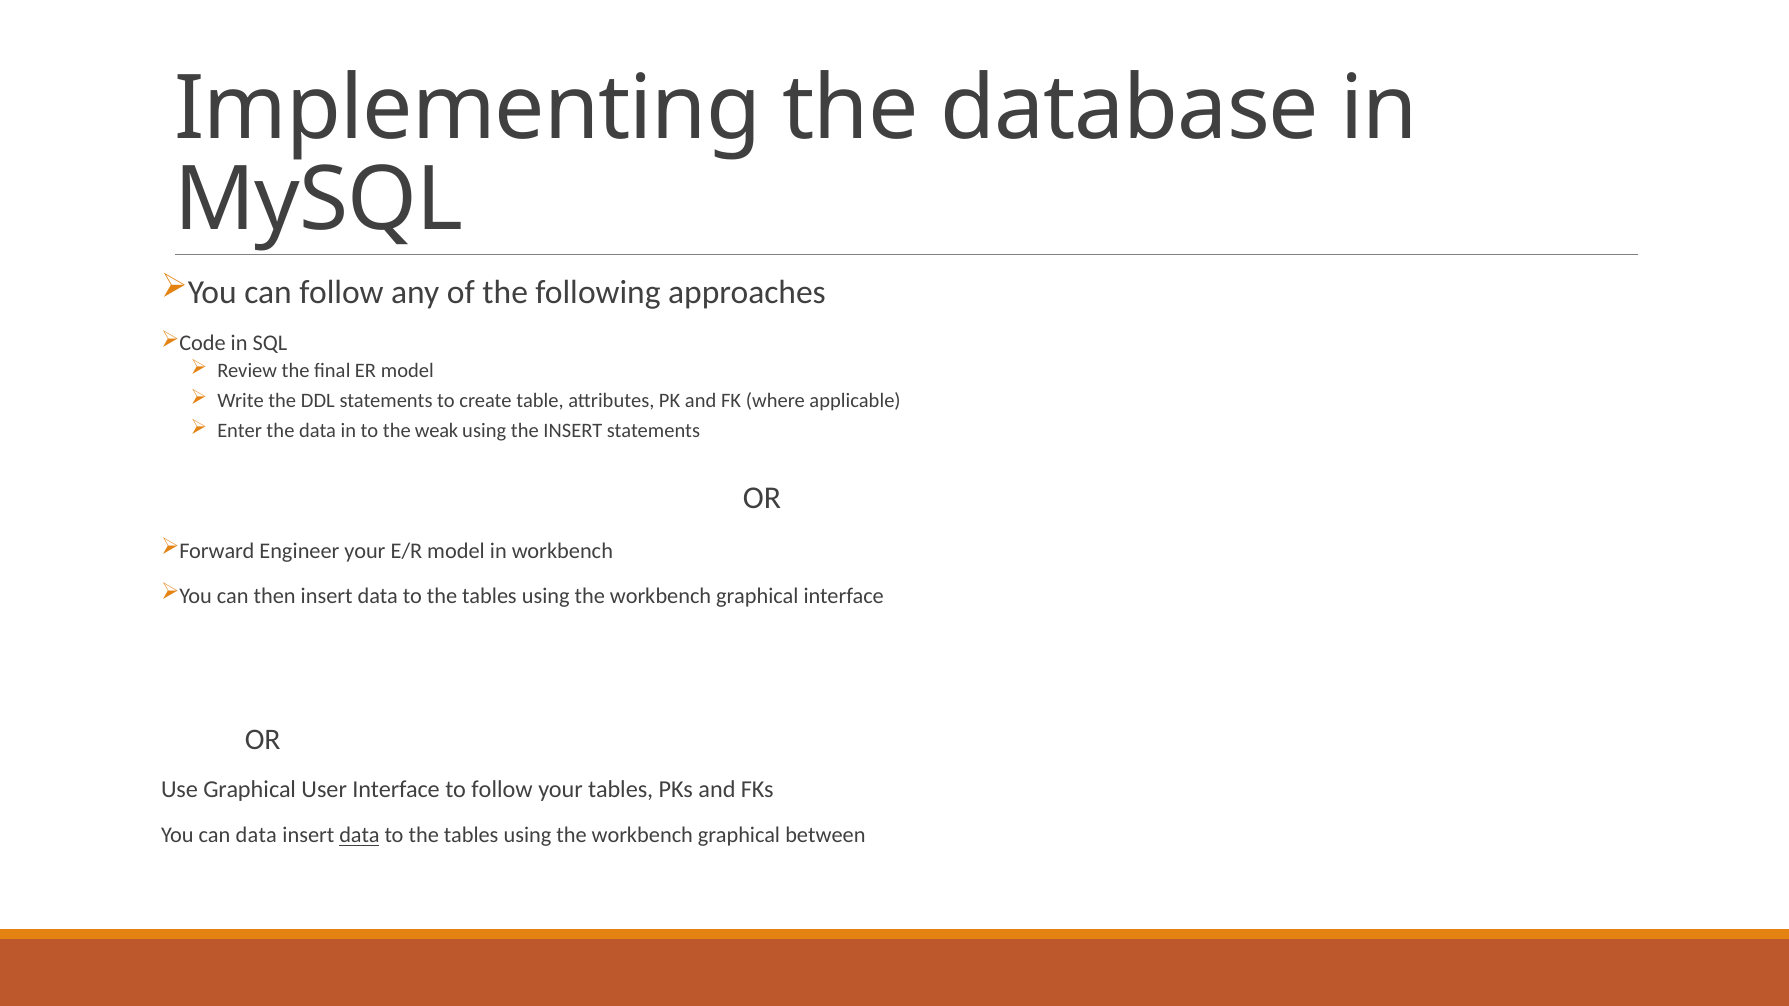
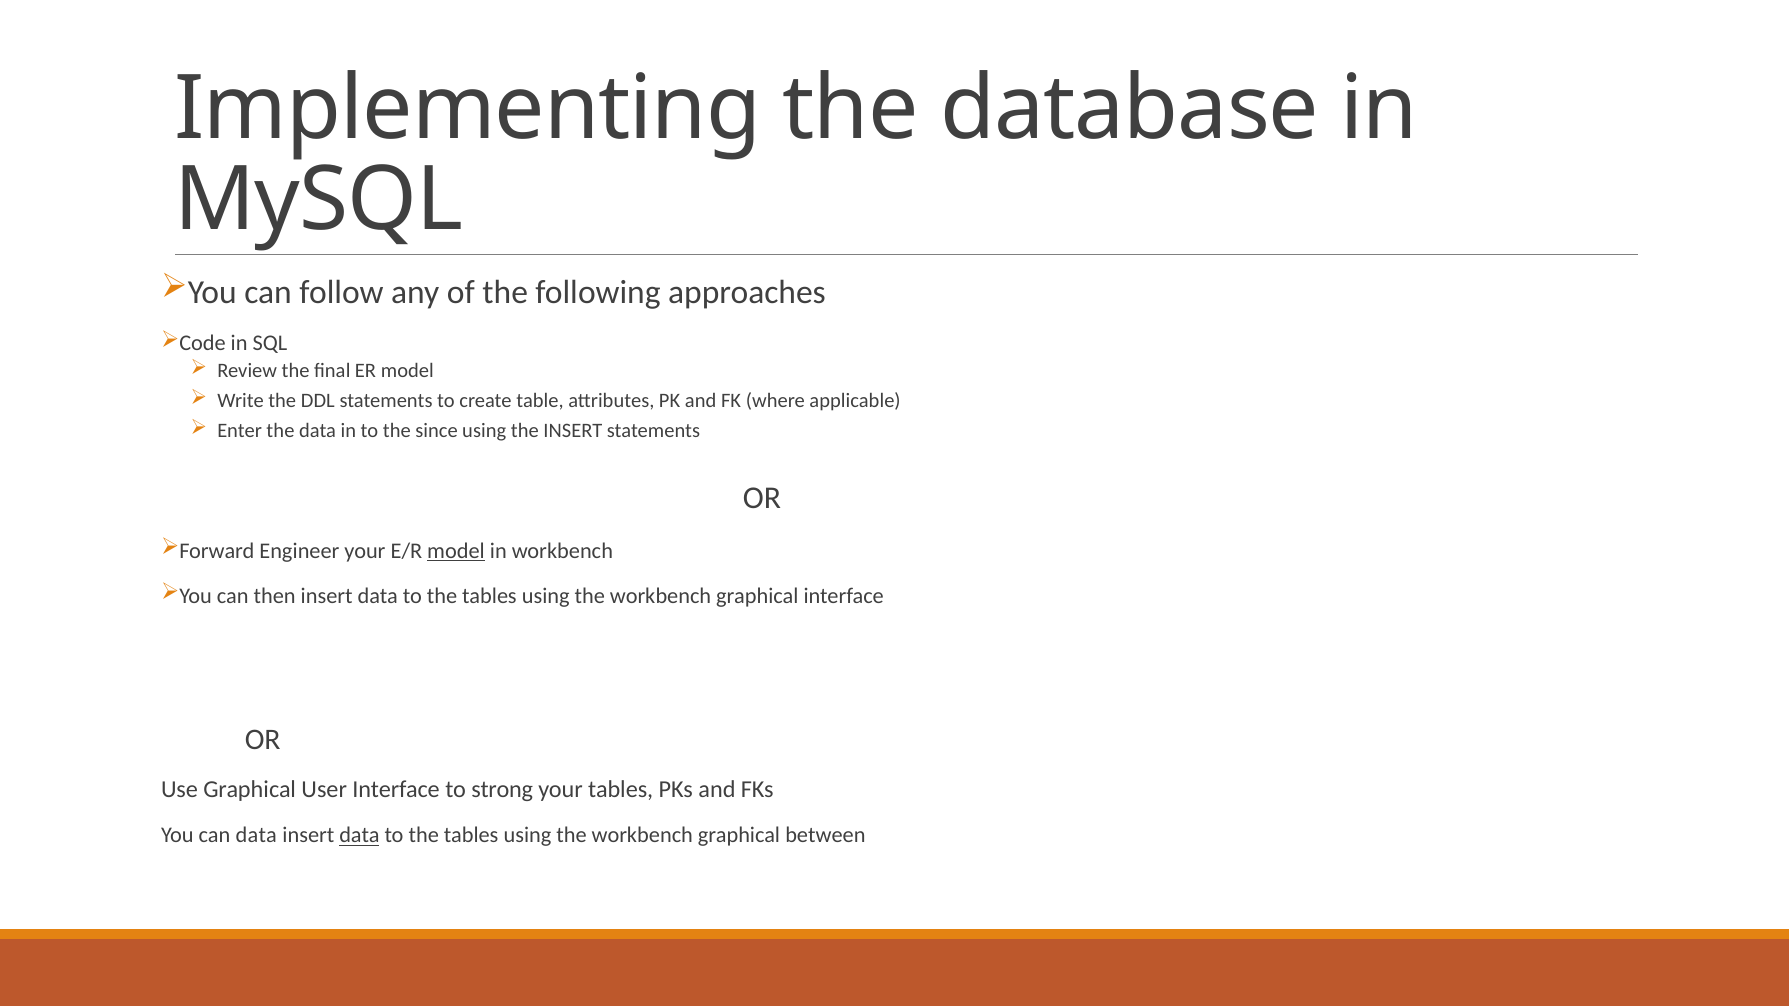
weak: weak -> since (437, 431)
model underline: none -> present (456, 551)
to follow: follow -> strong (502, 790)
